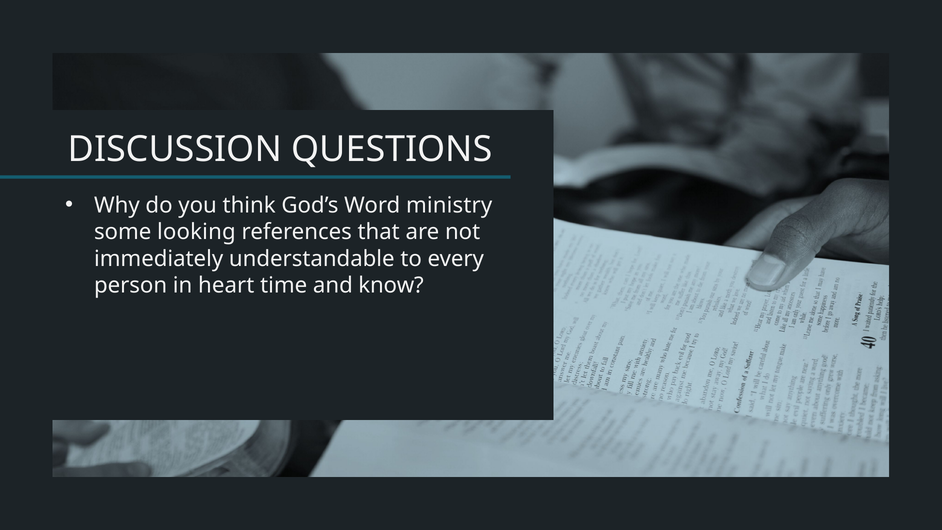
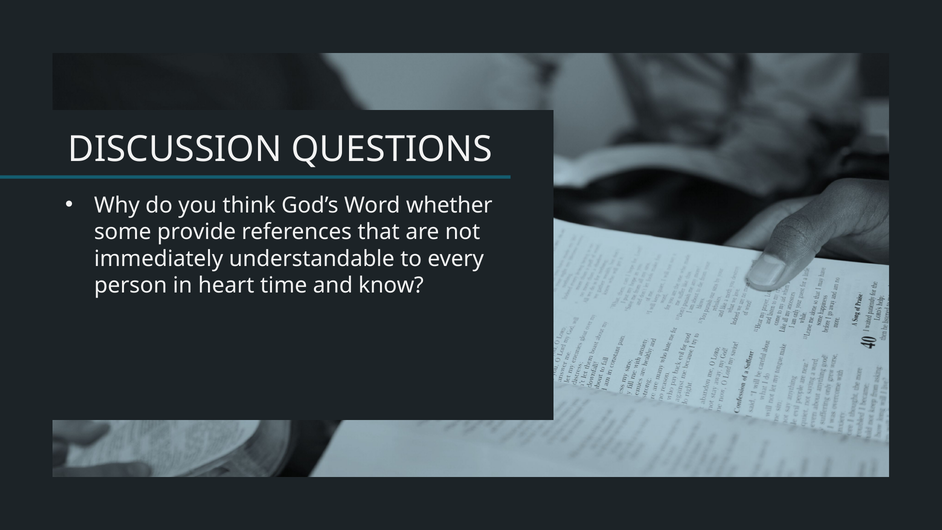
ministry: ministry -> whether (449, 205)
looking: looking -> provide (197, 232)
